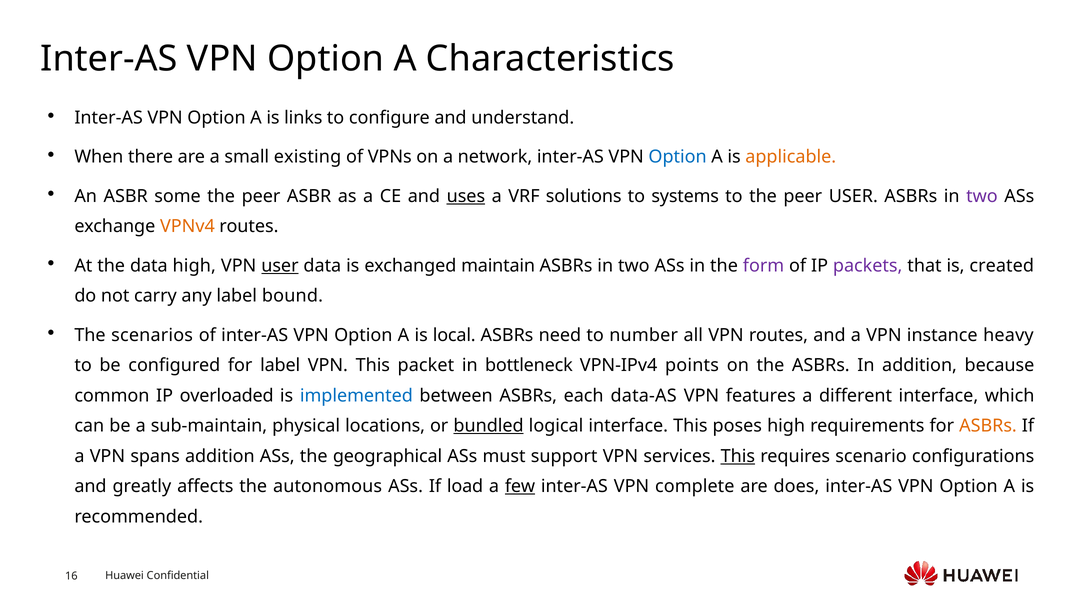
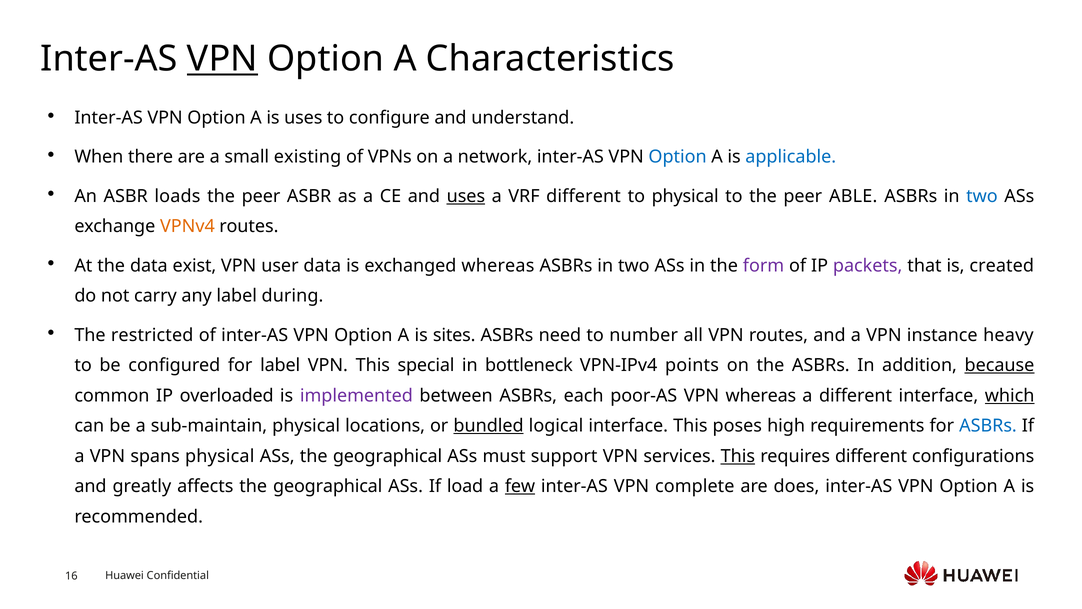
VPN underline: none -> present (222, 59)
is links: links -> uses (303, 118)
applicable colour: orange -> blue (791, 157)
some: some -> loads (177, 196)
VRF solutions: solutions -> different (584, 196)
to systems: systems -> physical (685, 196)
peer USER: USER -> ABLE (853, 196)
two colour: purple -> blue (982, 196)
data high: high -> exist (194, 265)
user underline: present -> none (280, 265)
exchanged maintain: maintain -> whereas (498, 265)
bound: bound -> during (293, 296)
scenarios: scenarios -> restricted (152, 335)
local: local -> sites (454, 335)
packet: packet -> special (426, 365)
because underline: none -> present (999, 365)
implemented colour: blue -> purple (356, 395)
data-AS: data-AS -> poor-AS (644, 395)
VPN features: features -> whereas (761, 395)
which underline: none -> present (1010, 395)
ASBRs colour: orange -> blue (988, 426)
spans addition: addition -> physical (220, 456)
requires scenario: scenario -> different (871, 456)
affects the autonomous: autonomous -> geographical (328, 486)
